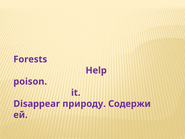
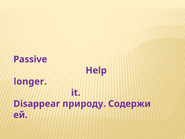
Forests: Forests -> Passive (30, 59)
poison: poison -> longer (30, 81)
